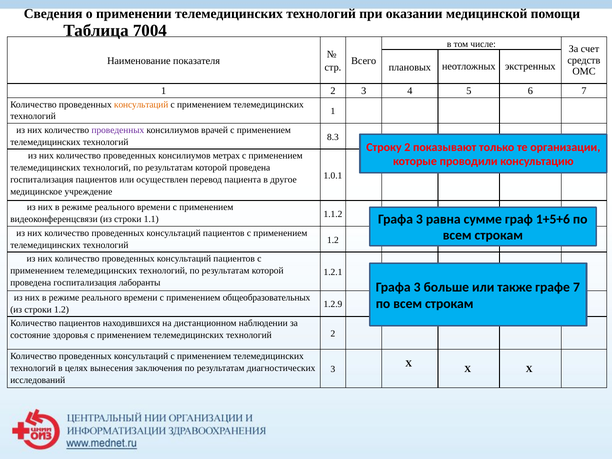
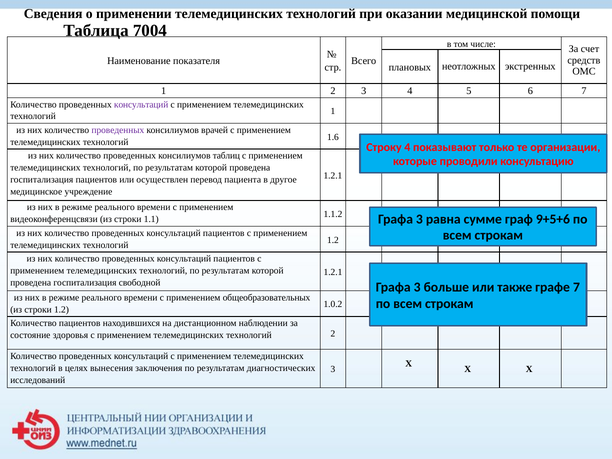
консультаций colour: orange -> purple (141, 104)
8.3: 8.3 -> 1.6 (333, 137)
Строку 2: 2 -> 4 (407, 147)
метрах: метрах -> таблиц (226, 156)
1.0.1: 1.0.1 -> 1.2.1 (333, 176)
1+5+6: 1+5+6 -> 9+5+6 (553, 219)
лаборанты: лаборанты -> свободной (140, 283)
1.2.9: 1.2.9 -> 1.0.2 (333, 304)
